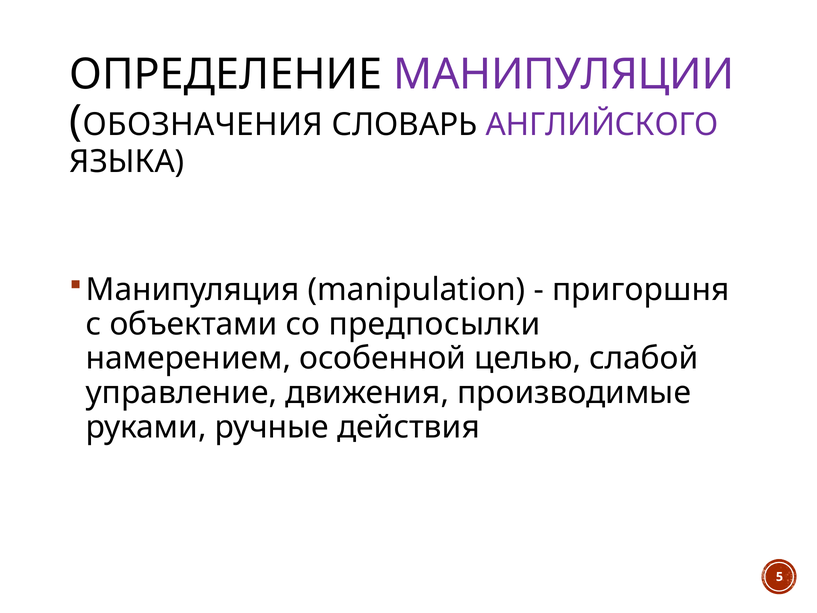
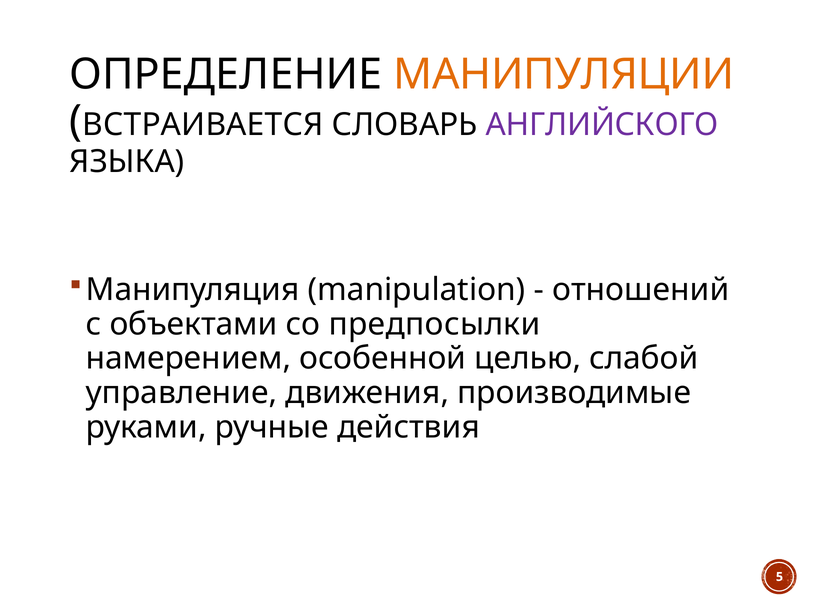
МАНИПУЛЯЦИИ colour: purple -> orange (564, 74)
ОБОЗНАЧЕНИЯ: ОБОЗНАЧЕНИЯ -> ВСТРАИВАЕТСЯ (203, 125)
пригоршня: пригоршня -> отношений (641, 290)
